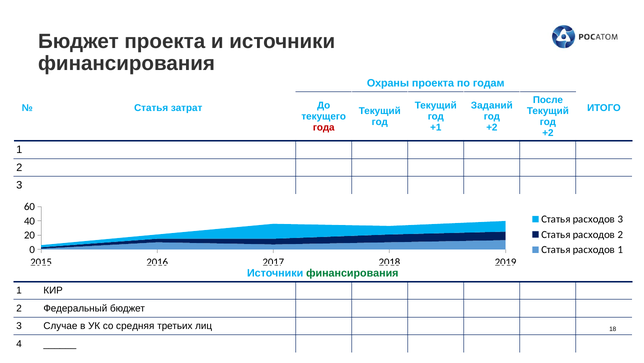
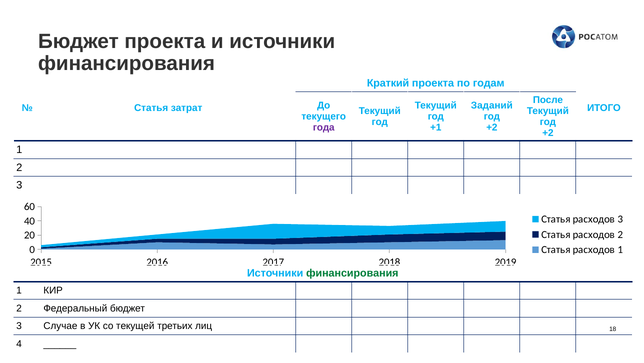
Охраны: Охраны -> Краткий (388, 83)
года colour: red -> purple (324, 127)
средняя: средняя -> текущей (135, 326)
